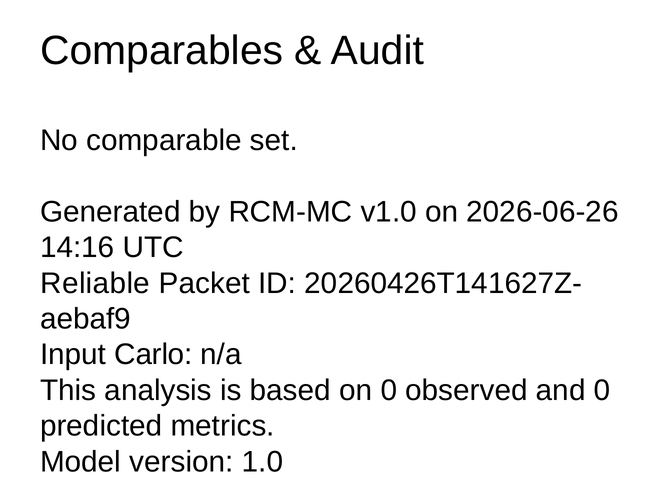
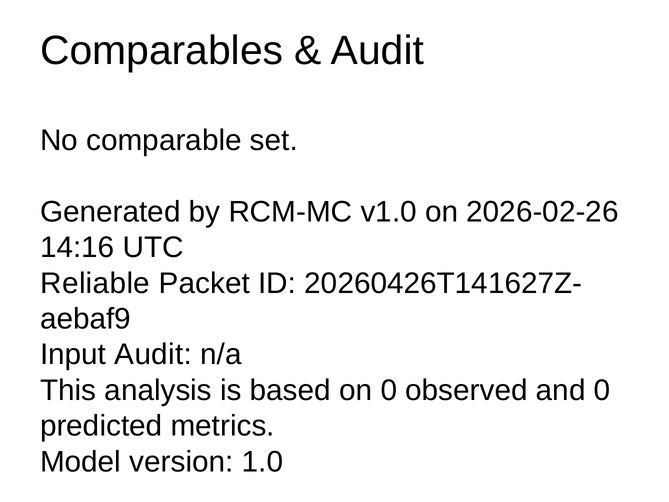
2026-06-26: 2026-06-26 -> 2026-02-26 (542, 212)
Input Carlo: Carlo -> Audit (153, 354)
